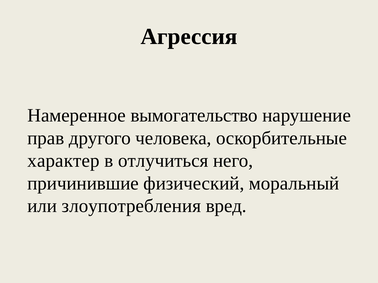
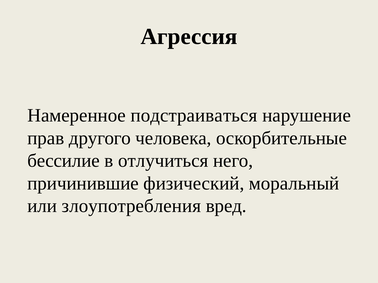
вымогательство: вымогательство -> подстраиваться (194, 116)
характер: характер -> бессилие (64, 161)
